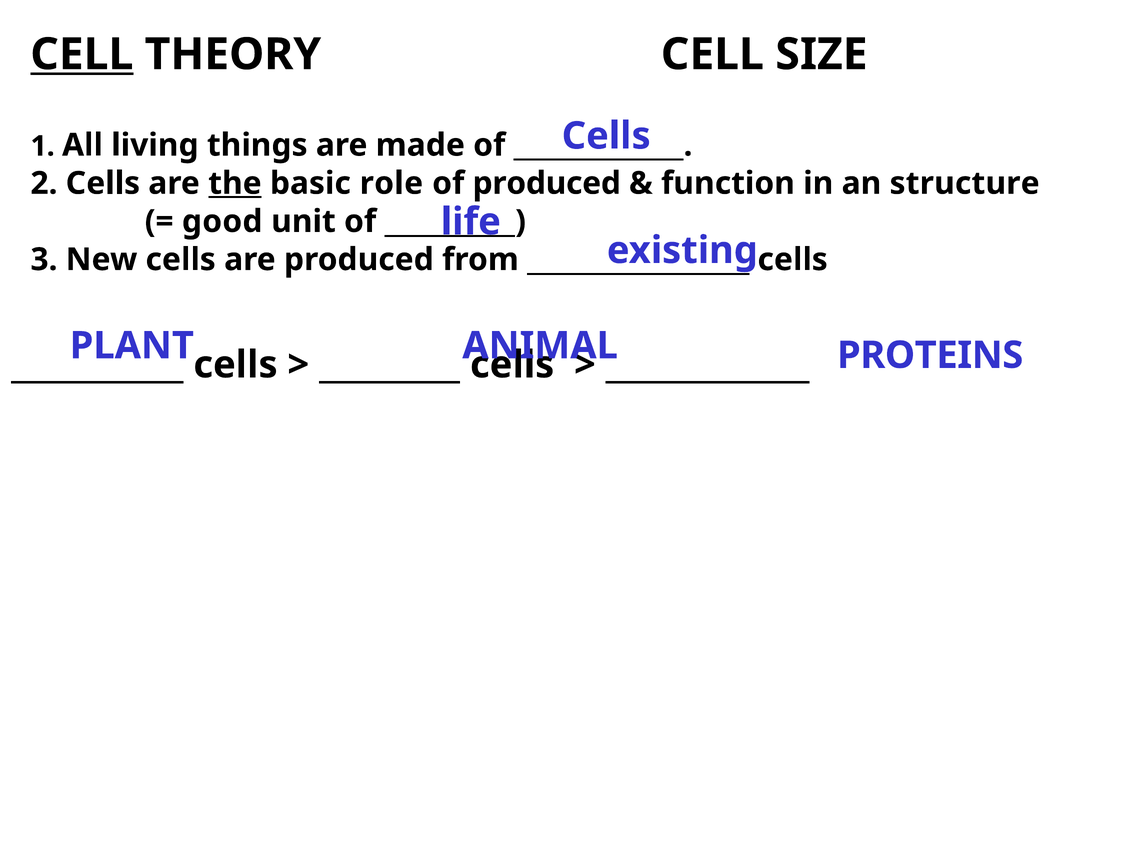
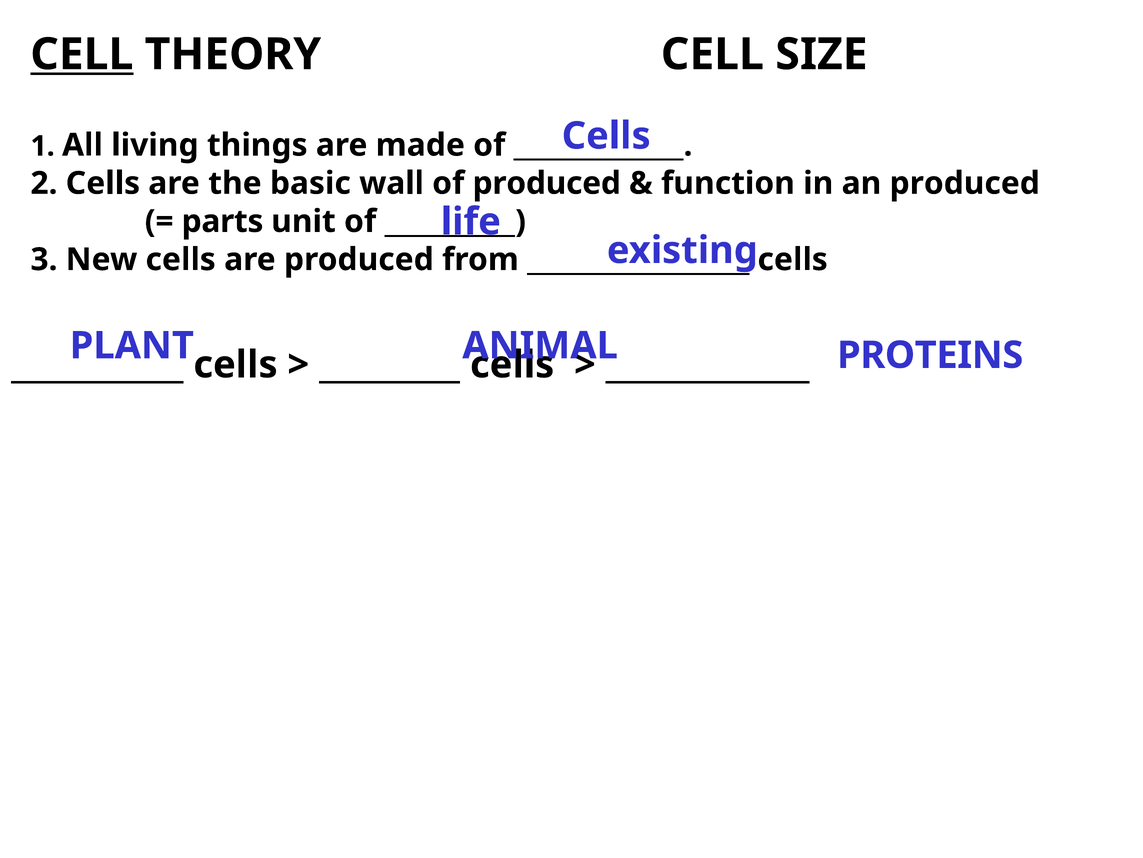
the underline: present -> none (235, 183)
role: role -> wall (392, 183)
an structure: structure -> produced (965, 183)
good: good -> parts (223, 221)
